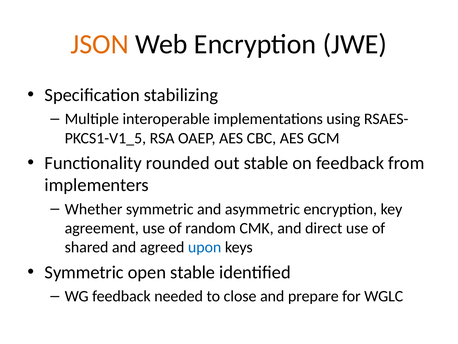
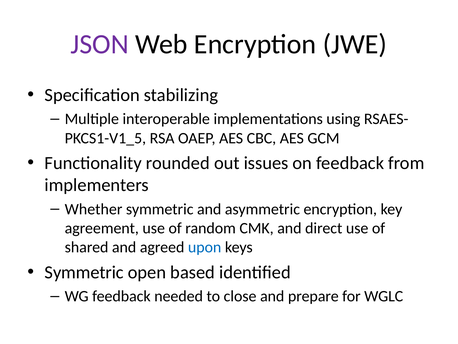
JSON colour: orange -> purple (100, 44)
out stable: stable -> issues (266, 163)
open stable: stable -> based (193, 272)
